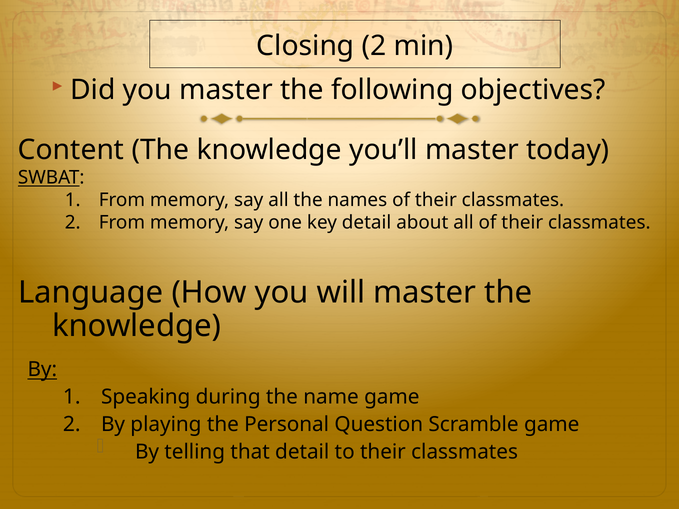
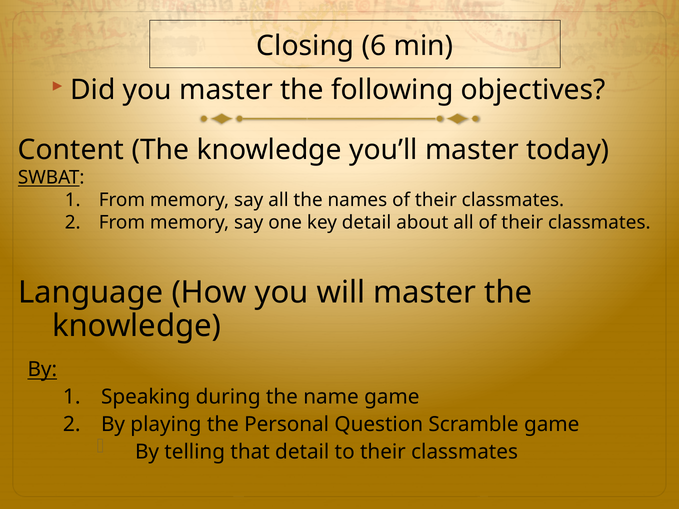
Closing 2: 2 -> 6 (374, 46)
